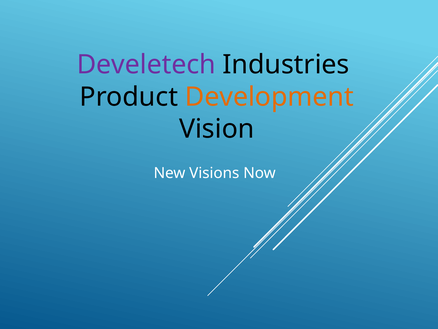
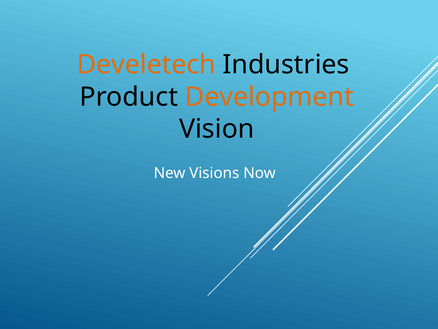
Develetech colour: purple -> orange (146, 65)
